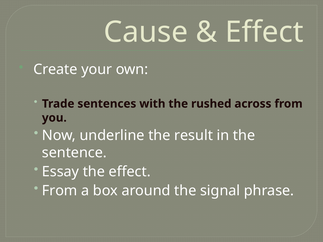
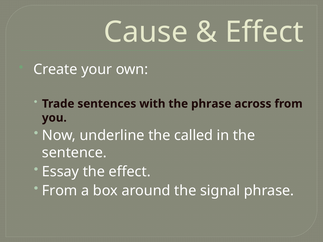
the rushed: rushed -> phrase (211, 104)
result: result -> called (194, 136)
